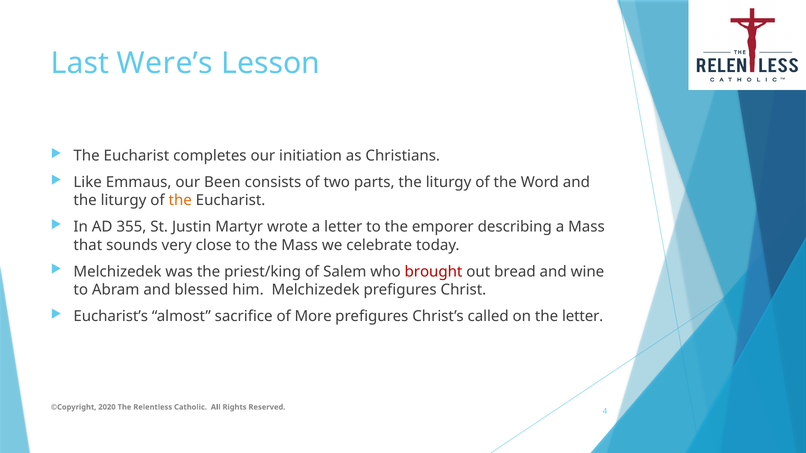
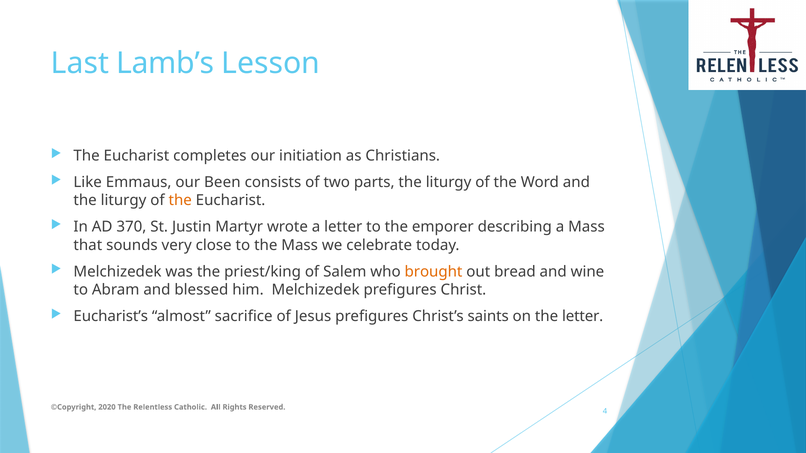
Were’s: Were’s -> Lamb’s (165, 64)
355: 355 -> 370 (131, 227)
brought colour: red -> orange (433, 272)
More: More -> Jesus (313, 317)
called: called -> saints (488, 317)
